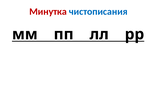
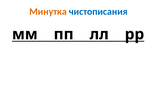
Минутка colour: red -> orange (48, 12)
